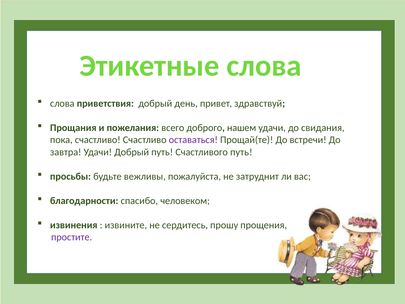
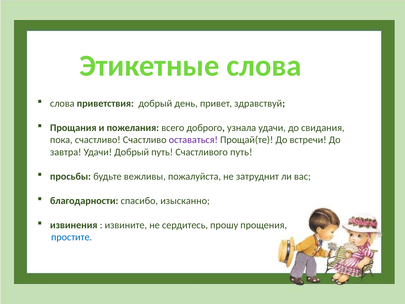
нашем: нашем -> узнала (242, 128)
человеком: человеком -> изысканно (185, 201)
простите colour: purple -> blue (72, 237)
